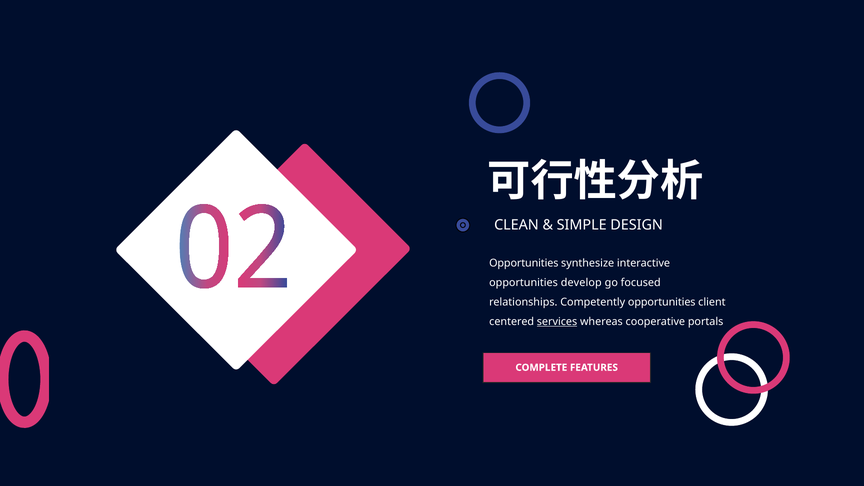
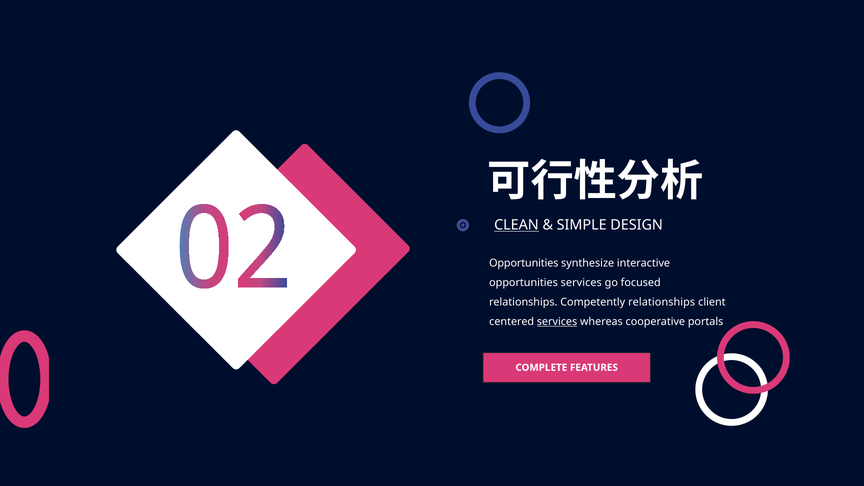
CLEAN underline: none -> present (516, 225)
opportunities develop: develop -> services (581, 283)
Competently opportunities: opportunities -> relationships (662, 302)
